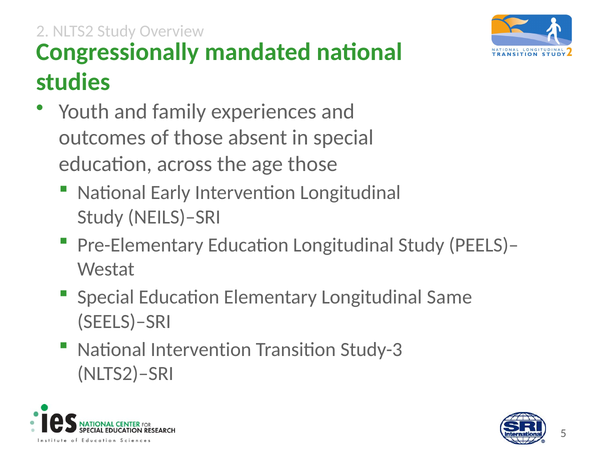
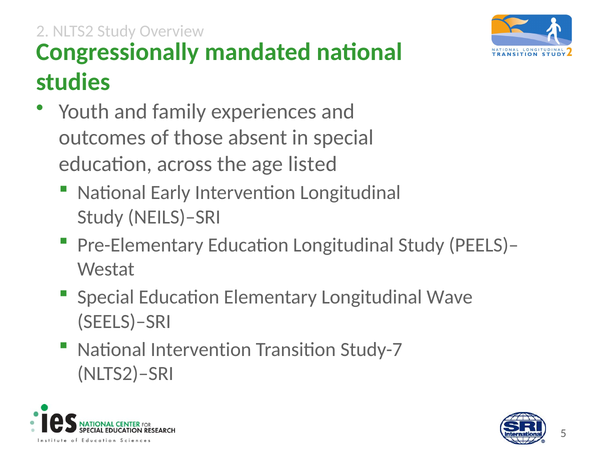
age those: those -> listed (313, 164)
Same: Same -> Wave (450, 297)
Study-3: Study-3 -> Study-7 (371, 349)
